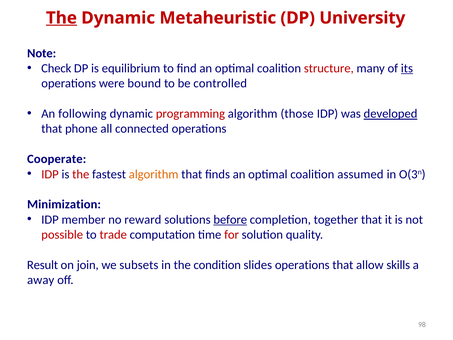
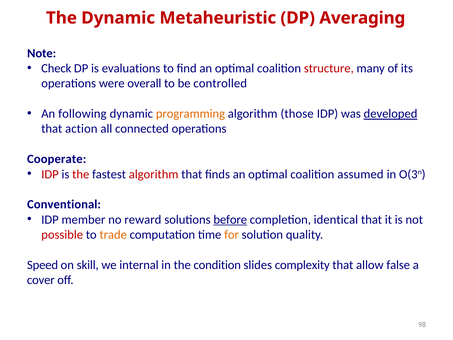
The underline: present -> none (61, 18)
University: University -> Averaging (362, 18)
equilibrium: equilibrium -> evaluations (131, 68)
its underline: present -> none (407, 68)
bound: bound -> overall (144, 83)
programming colour: red -> orange (190, 114)
phone: phone -> action (81, 129)
algorithm colour: orange -> red (154, 174)
Minimization: Minimization -> Conventional (64, 204)
together: together -> identical (336, 219)
trade colour: red -> orange (113, 234)
for colour: red -> orange (232, 234)
Result: Result -> Speed (43, 265)
join: join -> skill (88, 265)
subsets: subsets -> internal (139, 265)
slides operations: operations -> complexity (302, 265)
skills: skills -> false (398, 265)
away: away -> cover (41, 280)
